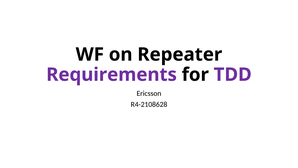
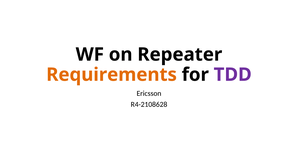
Requirements colour: purple -> orange (112, 74)
